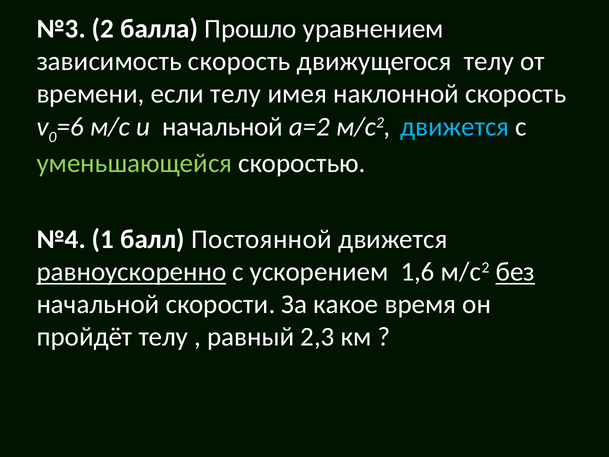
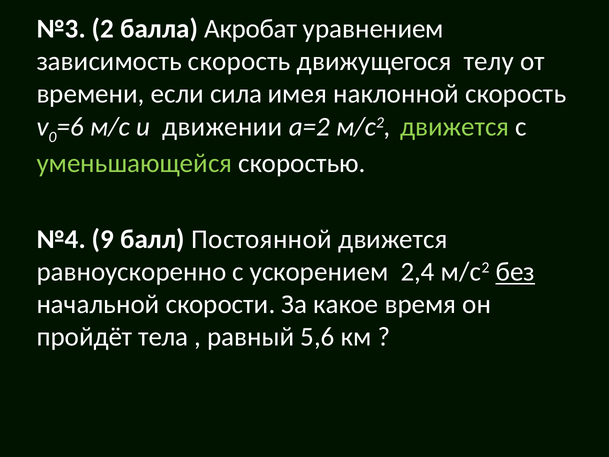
Прошло: Прошло -> Акробат (251, 29)
если телу: телу -> сила (236, 94)
и начальной: начальной -> движении (222, 127)
движется colour: light blue -> light green (455, 127)
1: 1 -> 9 (103, 239)
равноускоренно underline: present -> none (131, 272)
1,6: 1,6 -> 2,4 (418, 272)
пройдёт телу: телу -> тела (163, 337)
2,3: 2,3 -> 5,6 (318, 337)
